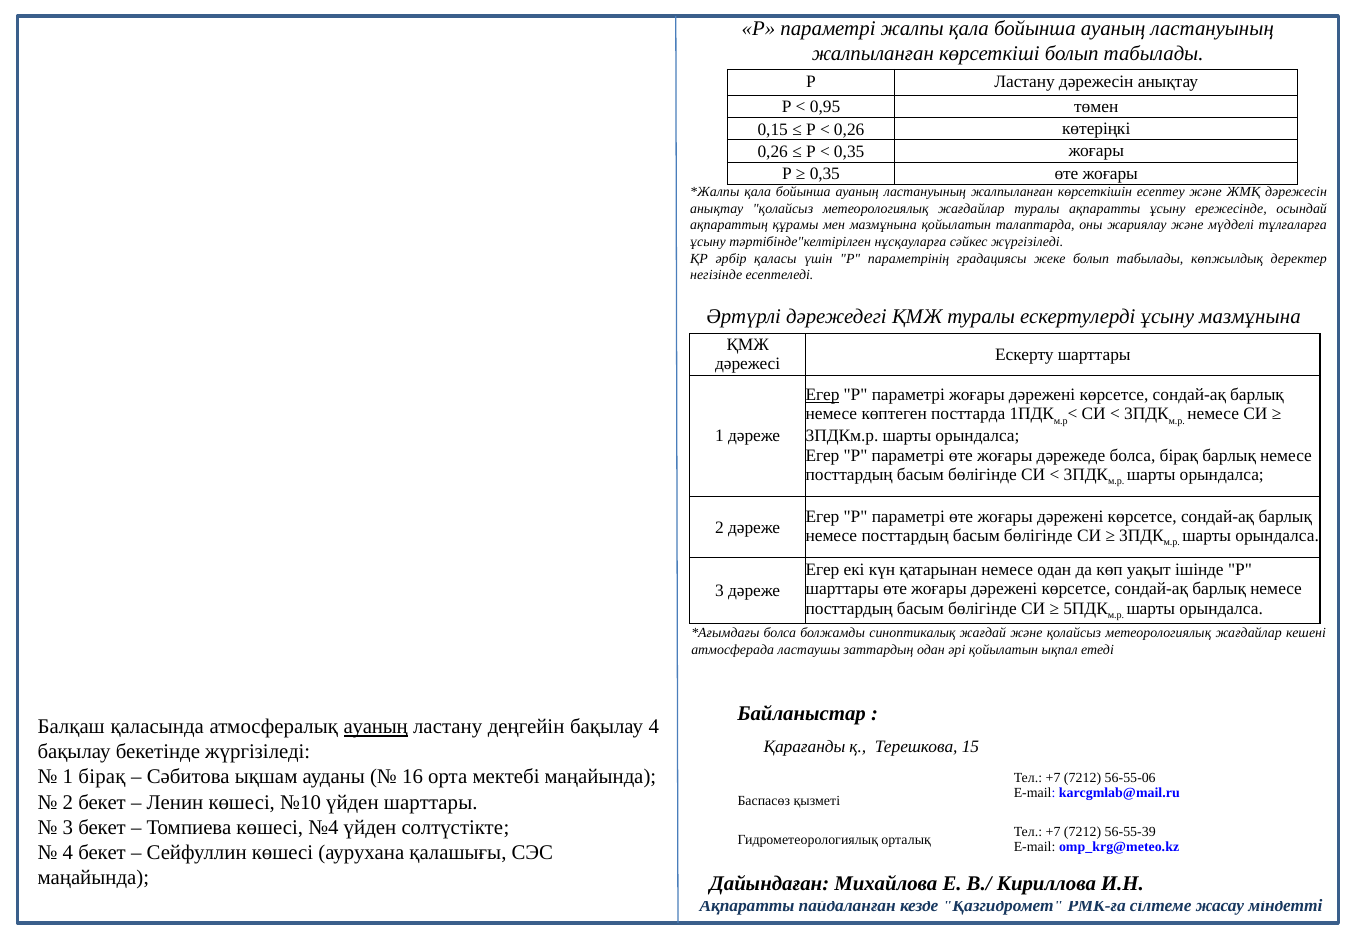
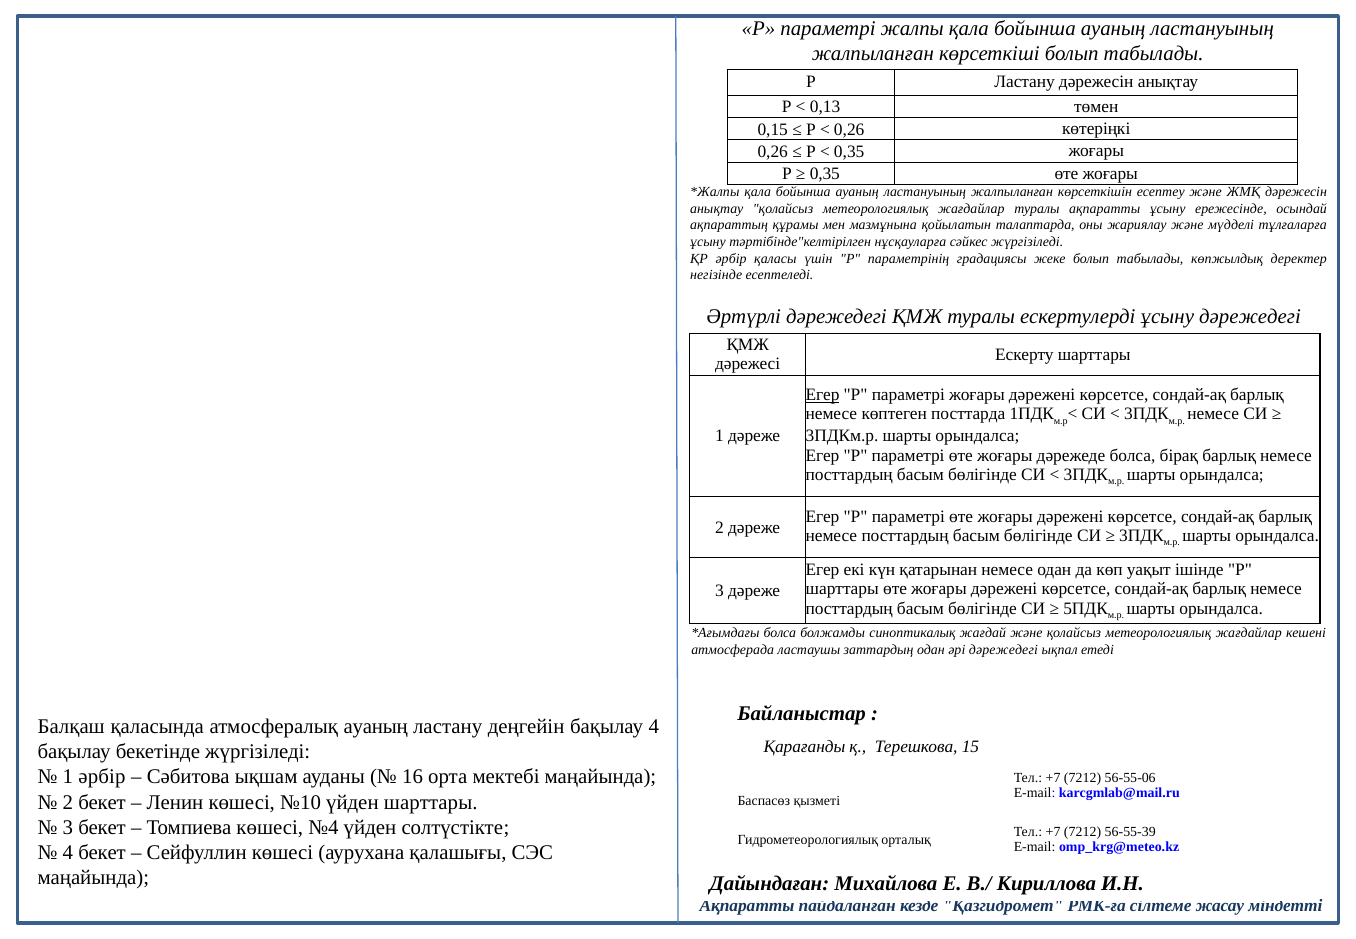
0,95: 0,95 -> 0,13 (825, 107)
ұсыну мазмұнына: мазмұнына -> дәрежедегі (1250, 317)
әрі қойылатын: қойылатын -> дәрежедегі (1003, 650)
ауаның underline: present -> none (376, 727)
1 бірақ: бірақ -> әрбір (102, 777)
